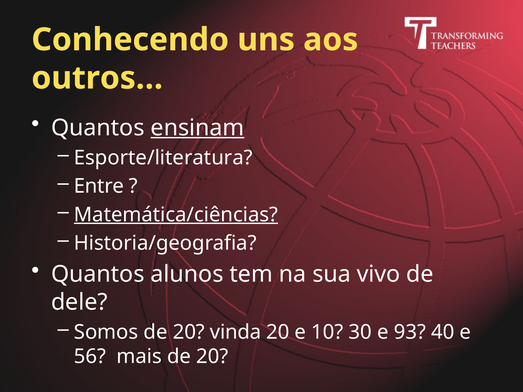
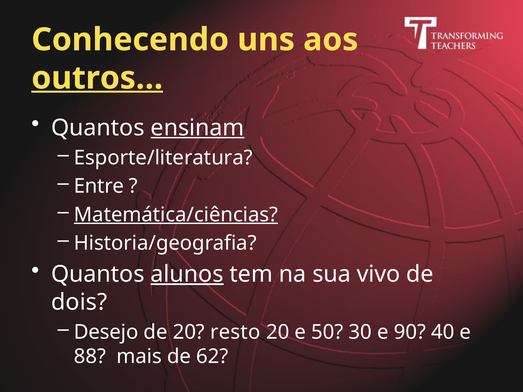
outros… underline: none -> present (97, 78)
alunos underline: none -> present (187, 274)
dele: dele -> dois (79, 302)
Somos: Somos -> Desejo (106, 332)
vinda: vinda -> resto (235, 332)
10: 10 -> 50 (327, 332)
93: 93 -> 90 (410, 332)
56: 56 -> 88 (90, 357)
mais de 20: 20 -> 62 (212, 357)
